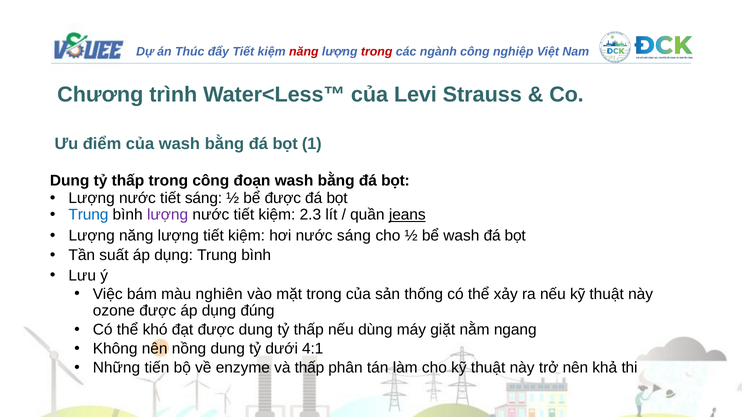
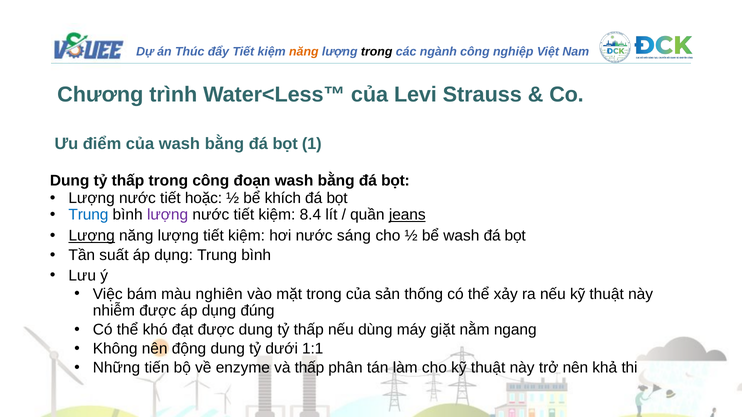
năng colour: red -> orange (304, 52)
trong colour: red -> black (377, 52)
tiết sáng: sáng -> hoặc (204, 198)
bể được: được -> khích (283, 198)
2.3: 2.3 -> 8.4 (310, 215)
Lượng underline: none -> present (92, 236)
ozone: ozone -> nhiễm (114, 311)
nồng: nồng -> động (189, 349)
4:1: 4:1 -> 1:1 (313, 349)
